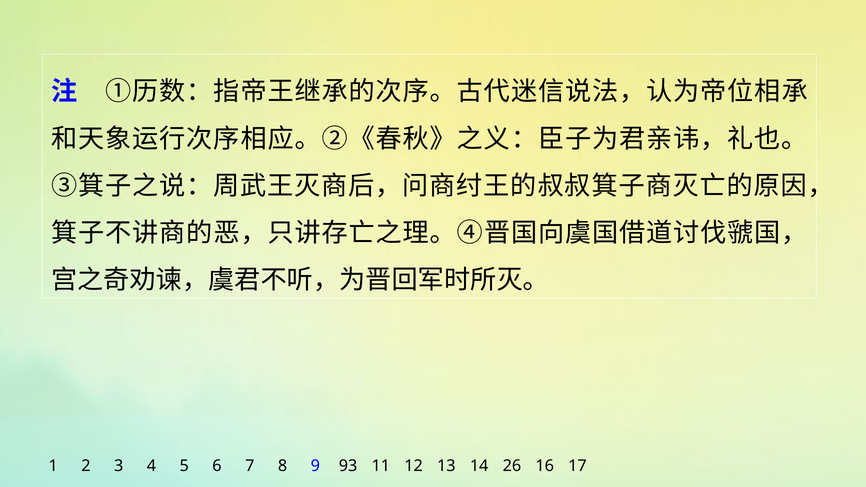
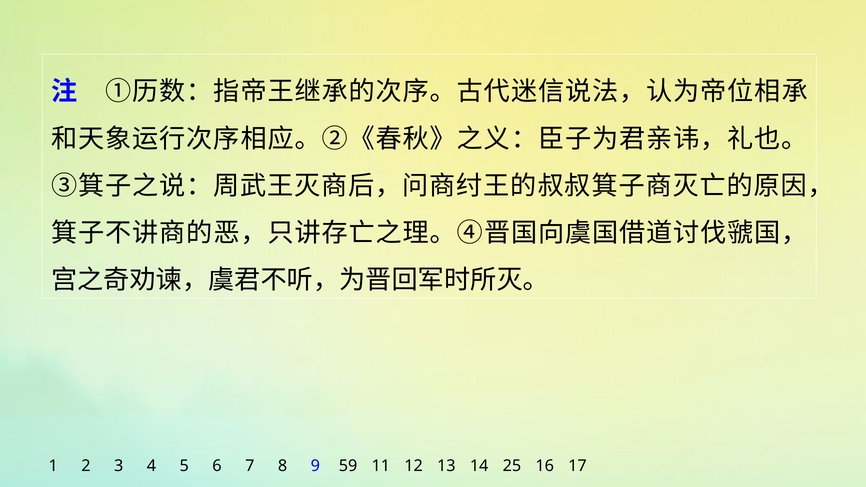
93: 93 -> 59 (348, 466)
26: 26 -> 25 (512, 466)
